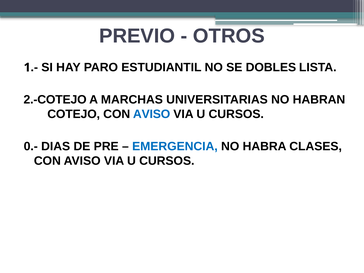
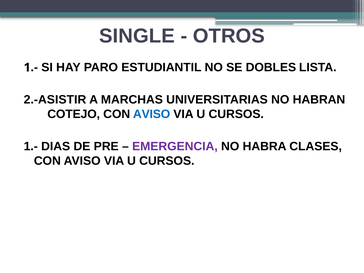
PREVIO: PREVIO -> SINGLE (137, 36)
2.-COTEJO: 2.-COTEJO -> 2.-ASISTIR (55, 100)
0.-: 0.- -> 1.- (31, 146)
EMERGENCIA colour: blue -> purple (175, 146)
